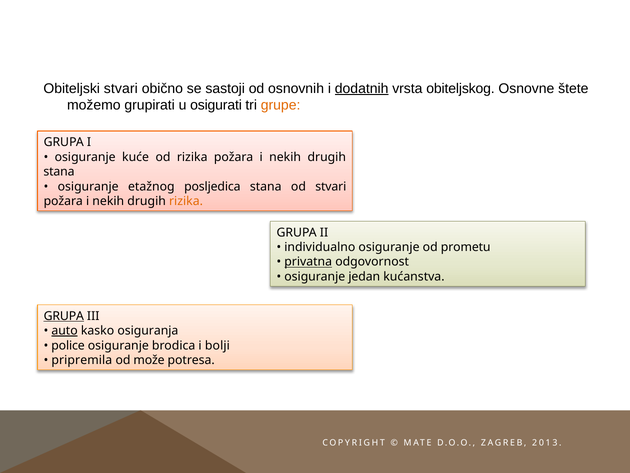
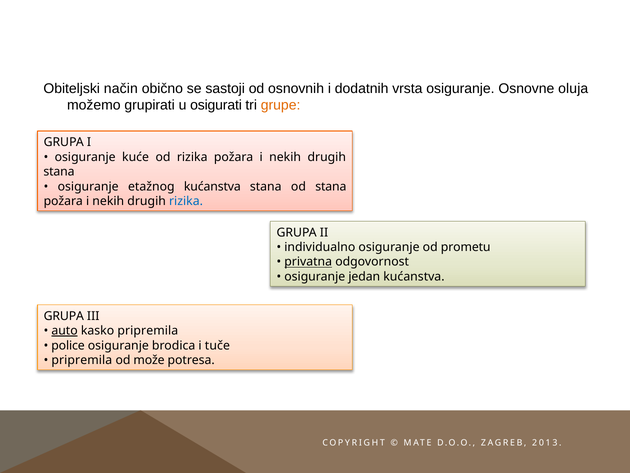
Obiteljski stvari: stvari -> način (121, 88)
dodatnih underline: present -> none (362, 88)
vrsta obiteljskog: obiteljskog -> osiguranje (460, 88)
štete: štete -> oluja (573, 88)
etažnog posljedica: posljedica -> kućanstva (212, 186)
od stvari: stvari -> stana (331, 186)
rizika colour: orange -> blue (186, 201)
GRUPA underline: present -> none (64, 316)
kasko osiguranja: osiguranja -> pripremila (148, 330)
bolji: bolji -> tuče (217, 345)
